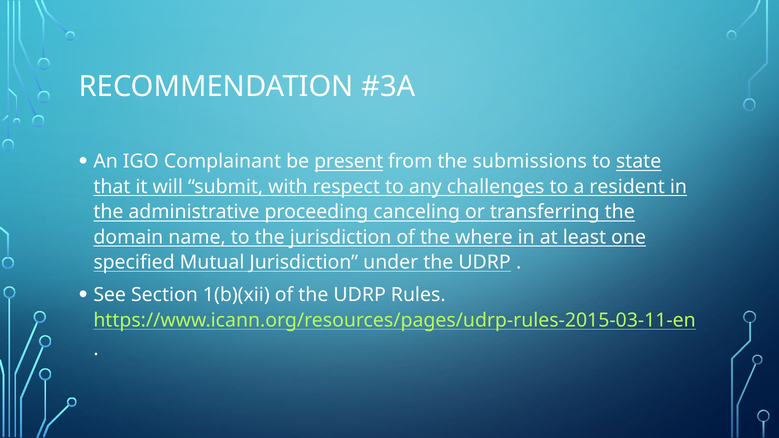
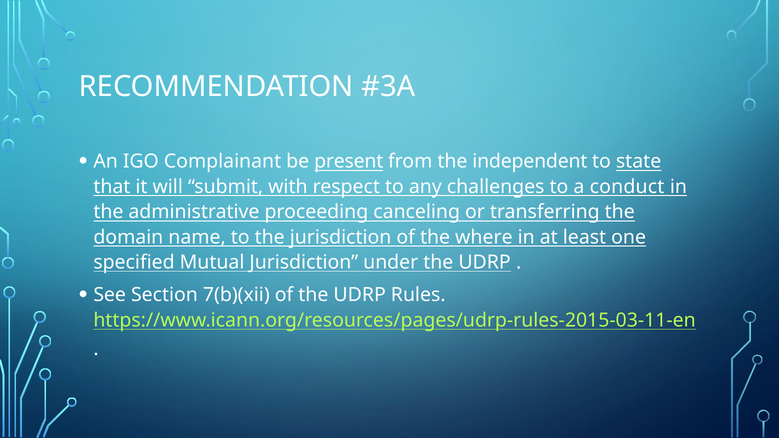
submissions: submissions -> independent (530, 162)
resident: resident -> conduct (627, 187)
1(b)(xii: 1(b)(xii -> 7(b)(xii (236, 295)
